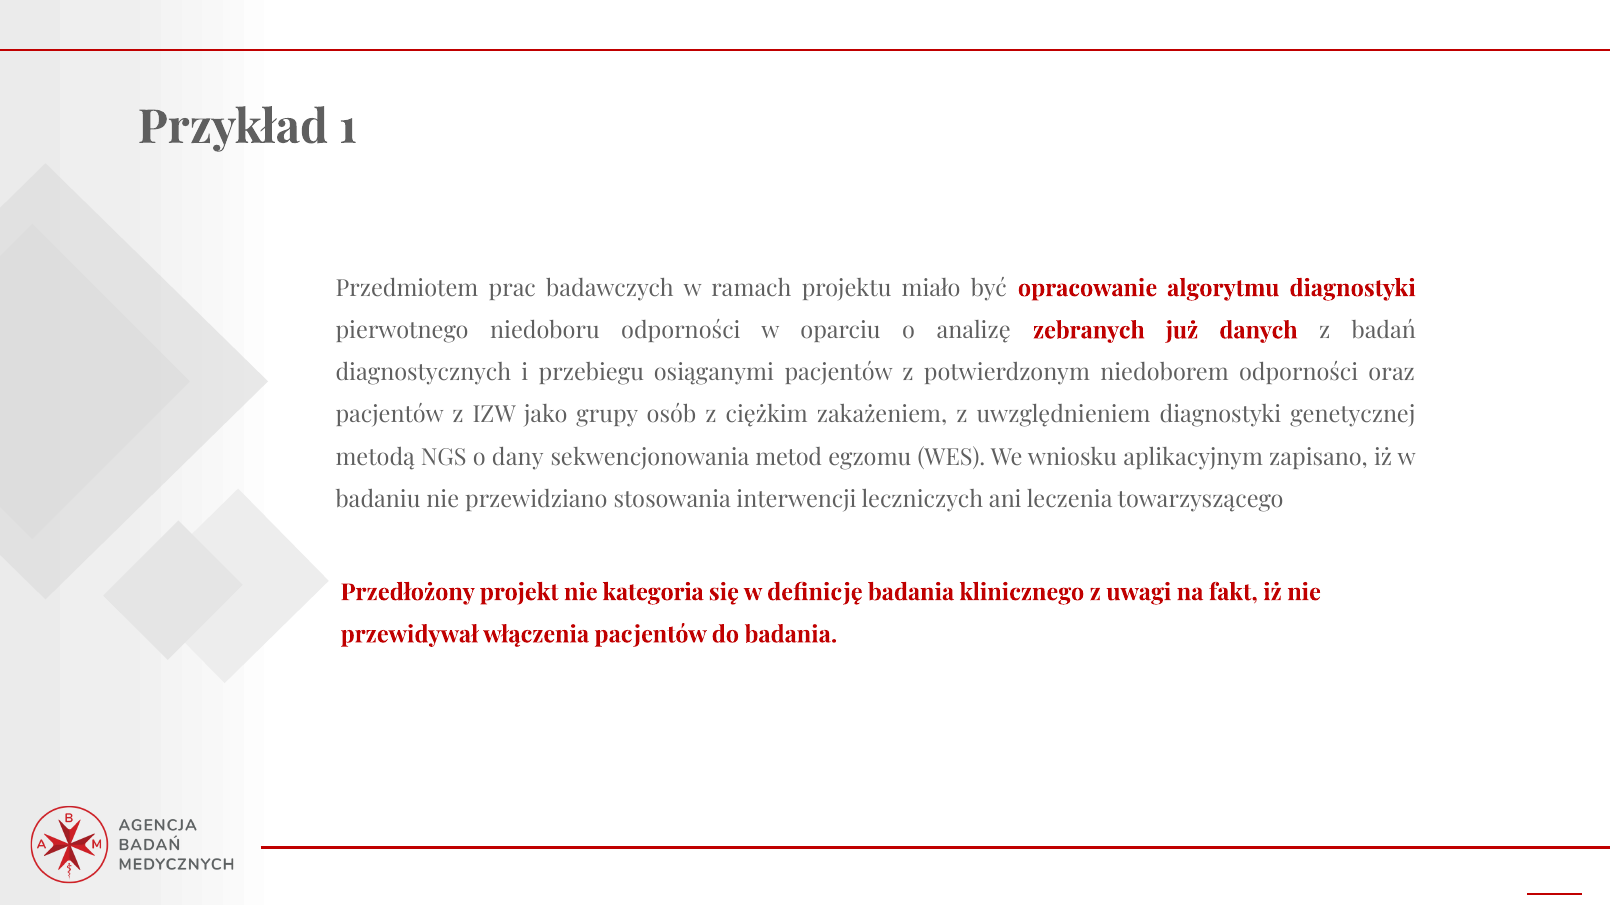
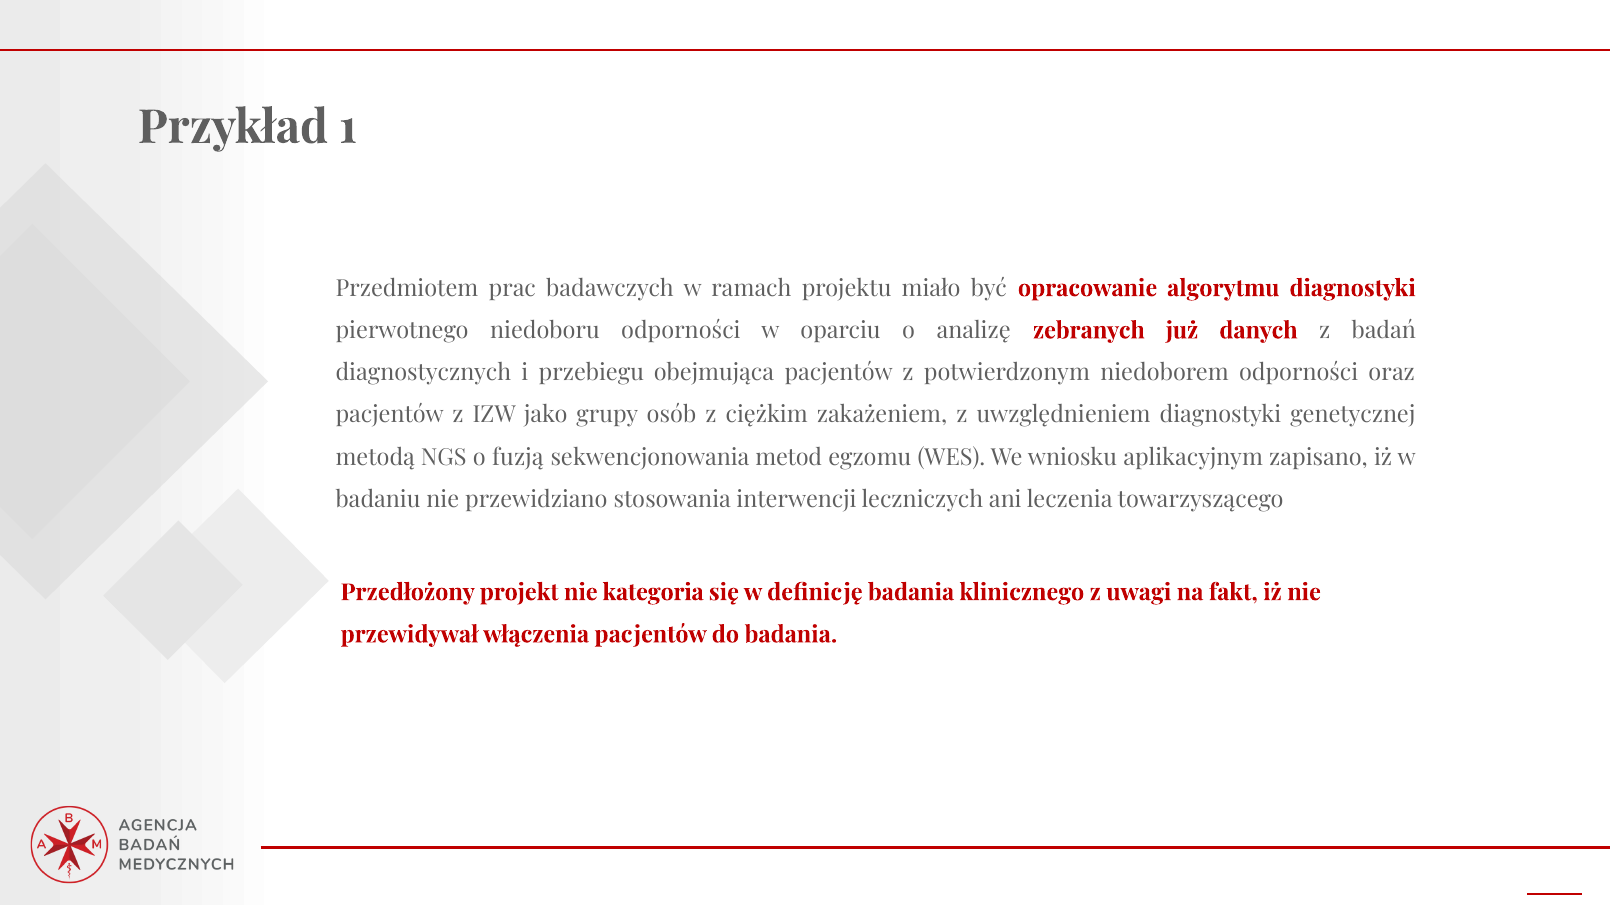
osiąganymi: osiąganymi -> obejmująca (714, 373)
dany: dany -> fuzją (518, 458)
